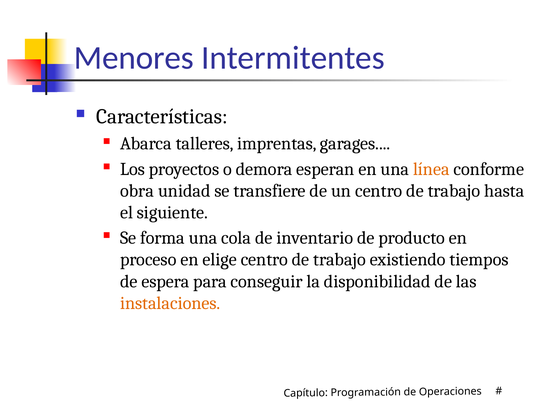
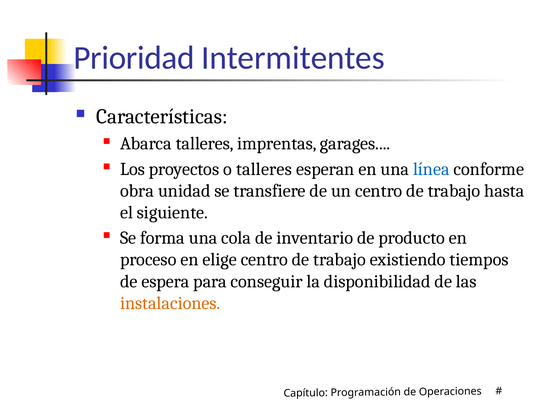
Menores: Menores -> Prioridad (134, 58)
o demora: demora -> talleres (264, 169)
línea colour: orange -> blue (431, 169)
